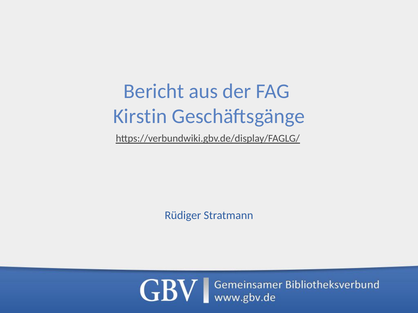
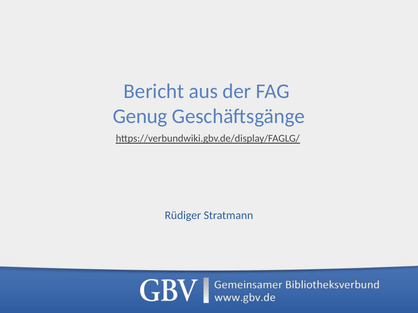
Kirstin: Kirstin -> Genug (140, 116)
